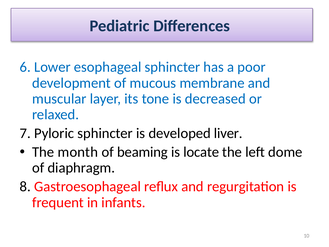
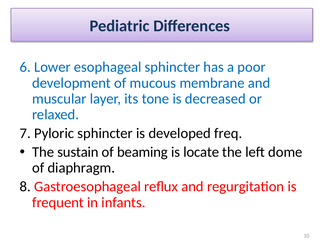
liver: liver -> freq (228, 133)
month: month -> sustain (78, 152)
